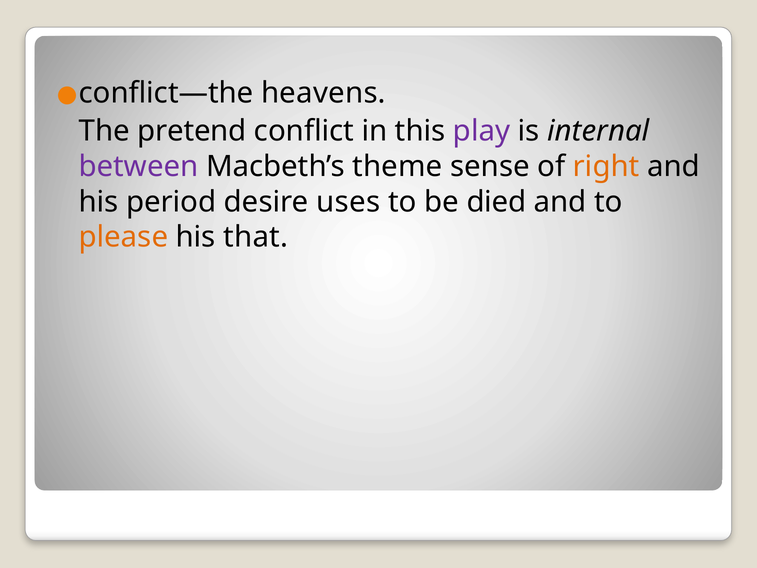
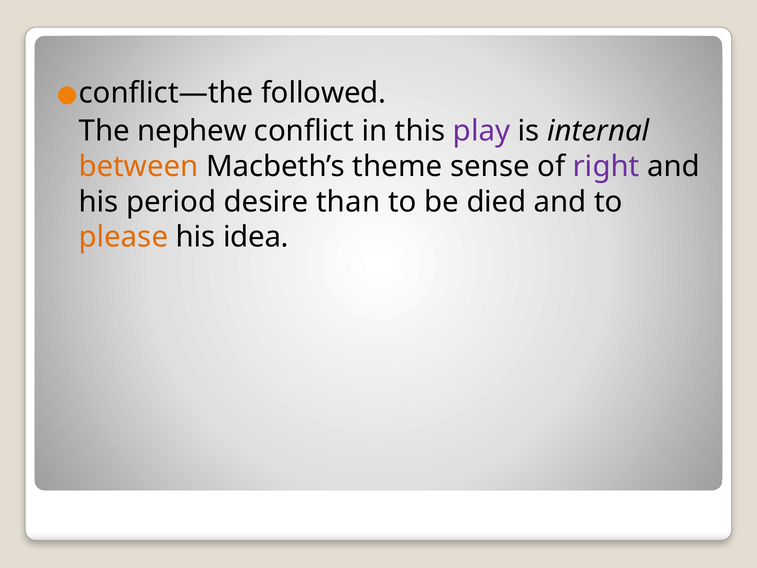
heavens: heavens -> followed (324, 93)
pretend: pretend -> nephew (192, 131)
between colour: purple -> orange (139, 166)
right colour: orange -> purple (606, 166)
uses: uses -> than (348, 202)
that: that -> idea (256, 237)
